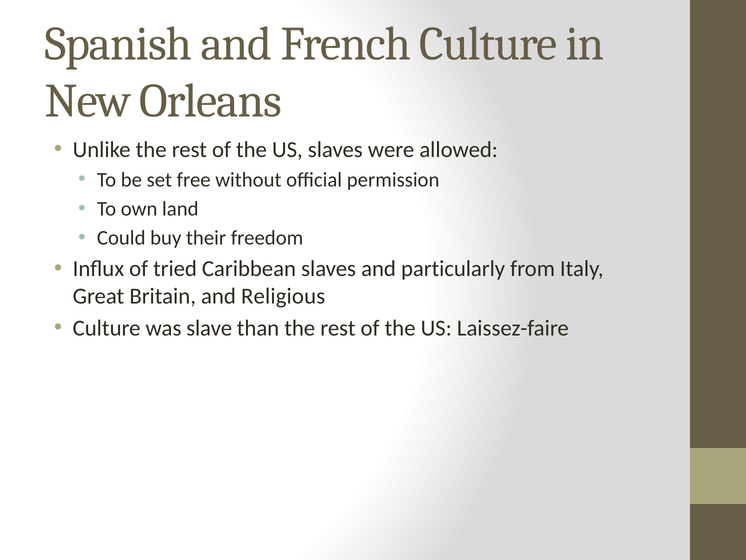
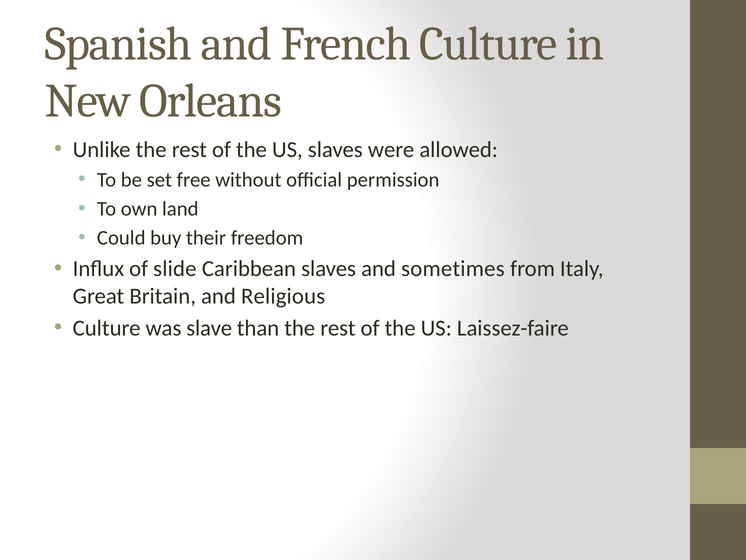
tried: tried -> slide (175, 268)
particularly: particularly -> sometimes (453, 268)
